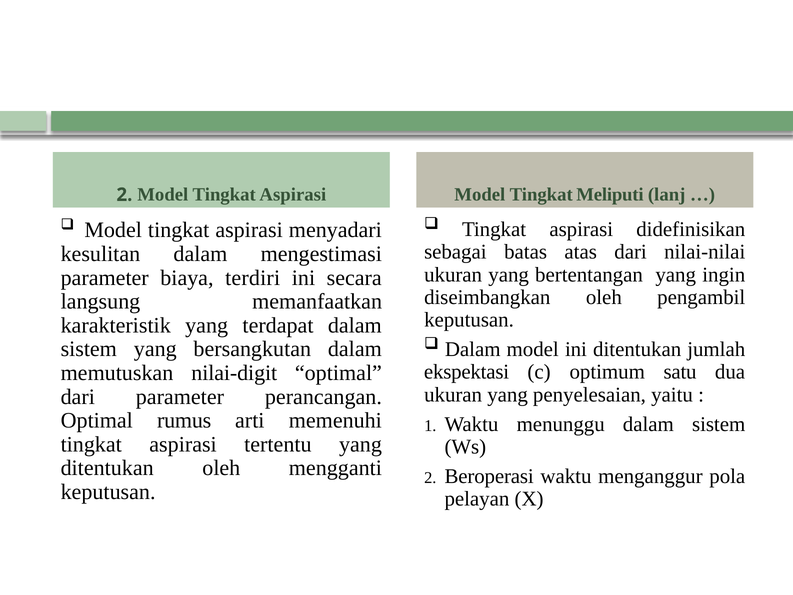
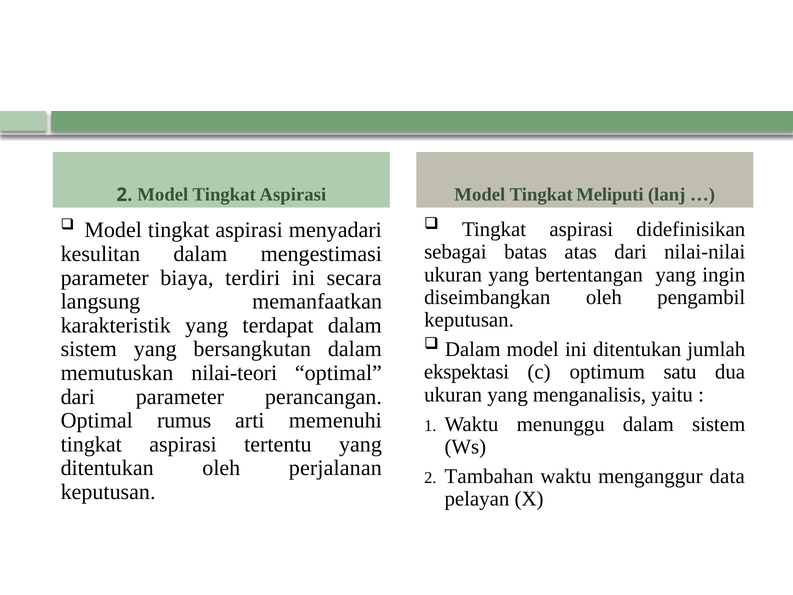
nilai-digit: nilai-digit -> nilai-teori (234, 373)
penyelesaian: penyelesaian -> menganalisis (590, 395)
mengganti: mengganti -> perjalanan (335, 468)
Beroperasi: Beroperasi -> Tambahan (489, 476)
pola: pola -> data (727, 476)
